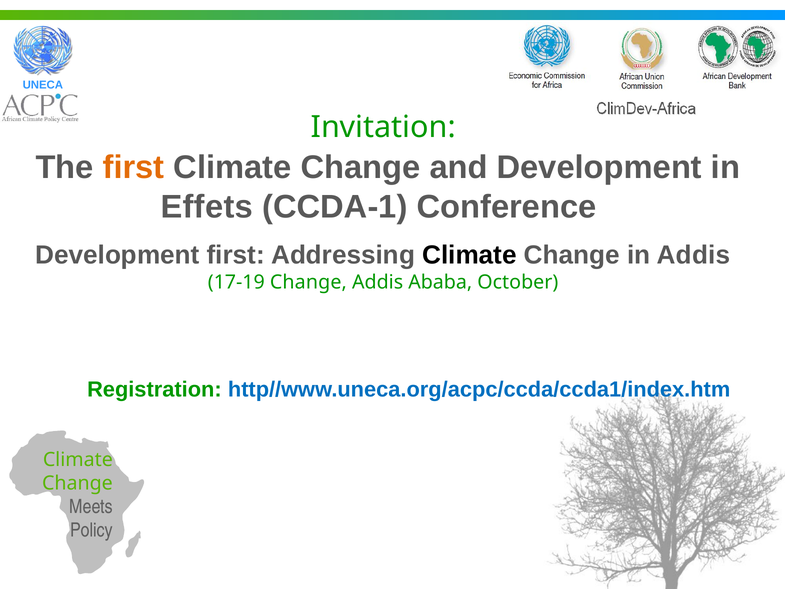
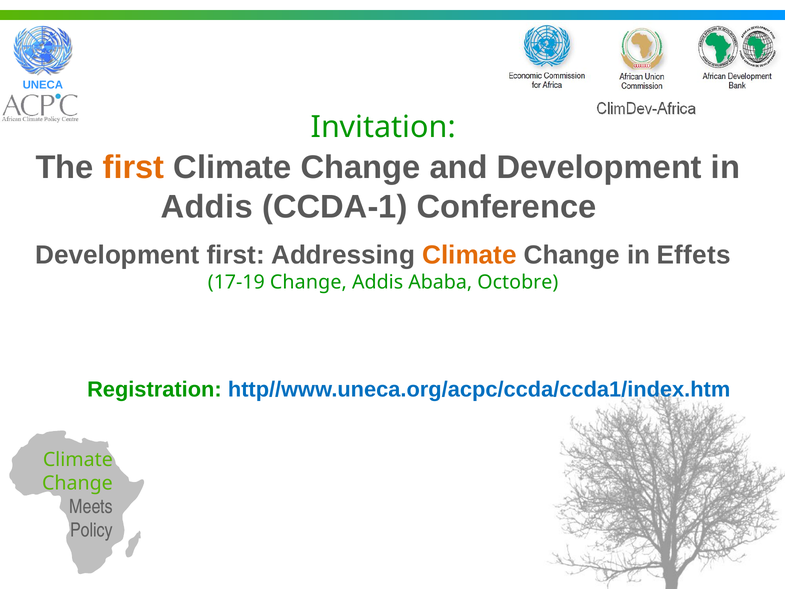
Effets: Effets -> Addis (207, 207)
Climate colour: black -> orange (469, 255)
in Addis: Addis -> Effets (694, 255)
October: October -> Octobre (518, 282)
